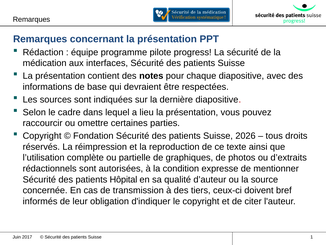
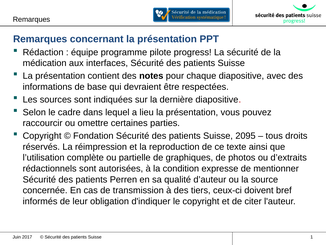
2026: 2026 -> 2095 (245, 136)
Hôpital: Hôpital -> Perren (123, 179)
